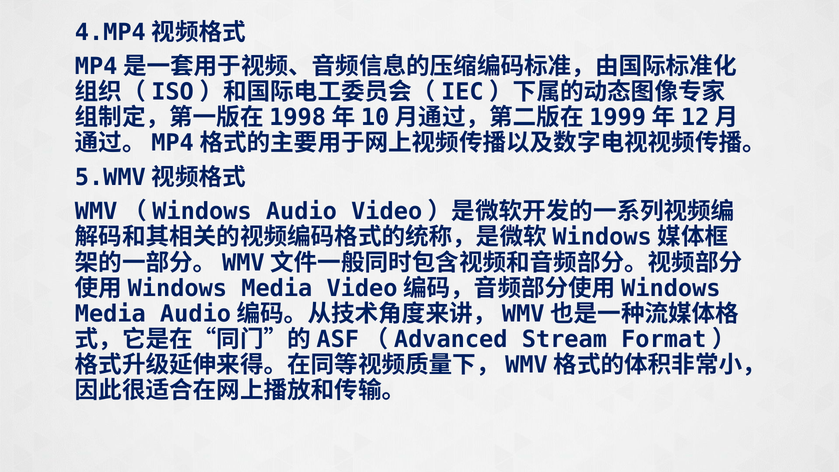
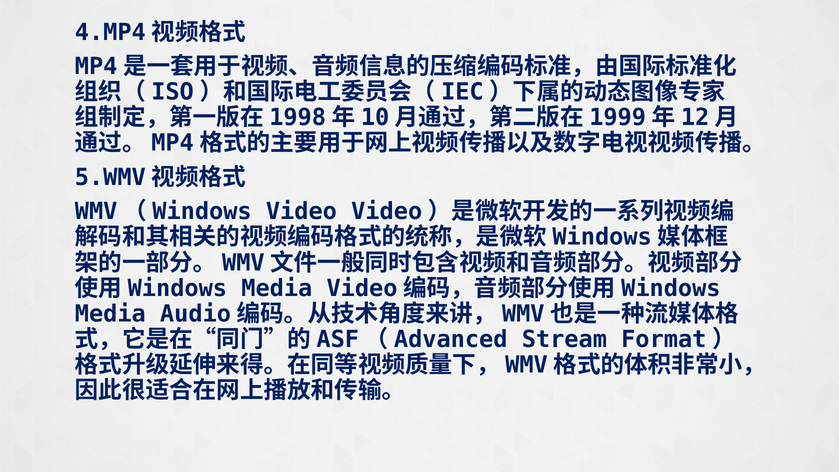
Audio: Audio -> Video (301, 212)
